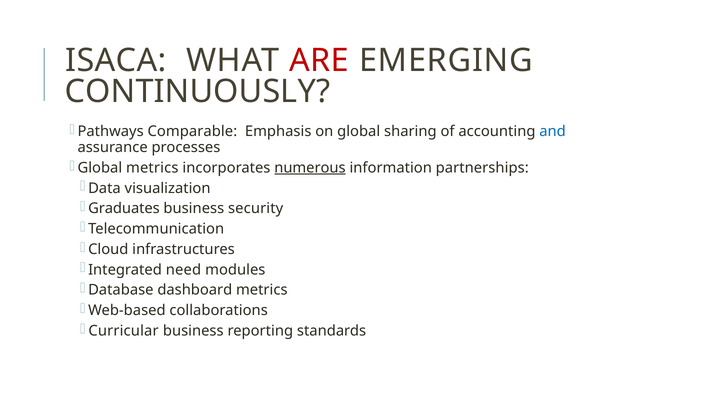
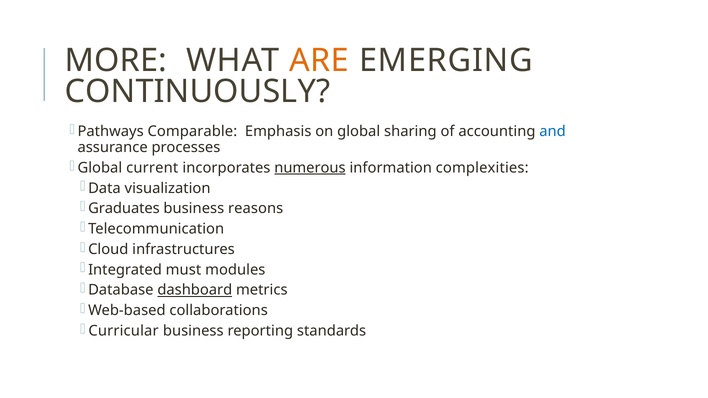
ISACA: ISACA -> MORE (116, 61)
ARE colour: red -> orange (319, 61)
Global metrics: metrics -> current (152, 168)
partnerships: partnerships -> complexities (482, 168)
security: security -> reasons (256, 209)
need: need -> must (183, 270)
dashboard underline: none -> present (195, 290)
